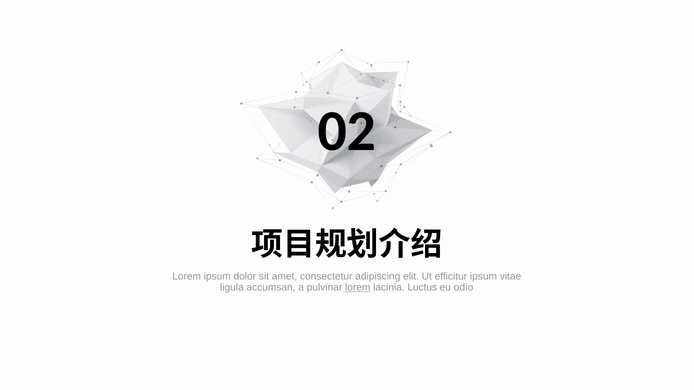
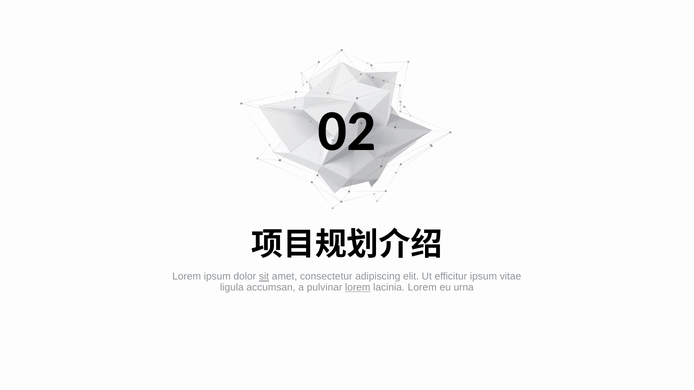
sit underline: none -> present (264, 277)
lacinia Luctus: Luctus -> Lorem (422, 288)
odio: odio -> urna (464, 288)
